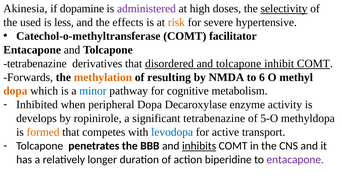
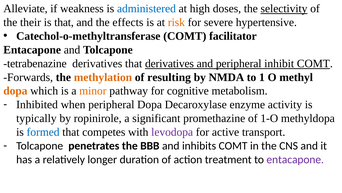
Akinesia: Akinesia -> Alleviate (25, 9)
dopamine: dopamine -> weakness (82, 9)
administered colour: purple -> blue (146, 9)
used: used -> their (31, 22)
is less: less -> that (64, 22)
that disordered: disordered -> derivatives (170, 63)
tolcapone: tolcapone -> peripheral (239, 63)
6: 6 -> 1 (262, 77)
minor colour: blue -> orange (93, 91)
develops: develops -> typically (36, 118)
significant tetrabenazine: tetrabenazine -> promethazine (214, 118)
5-O: 5-O -> 1-O (269, 118)
formed colour: orange -> blue (43, 132)
levodopa colour: blue -> purple (172, 132)
inhibits underline: present -> none (199, 145)
biperidine: biperidine -> treatment (228, 159)
